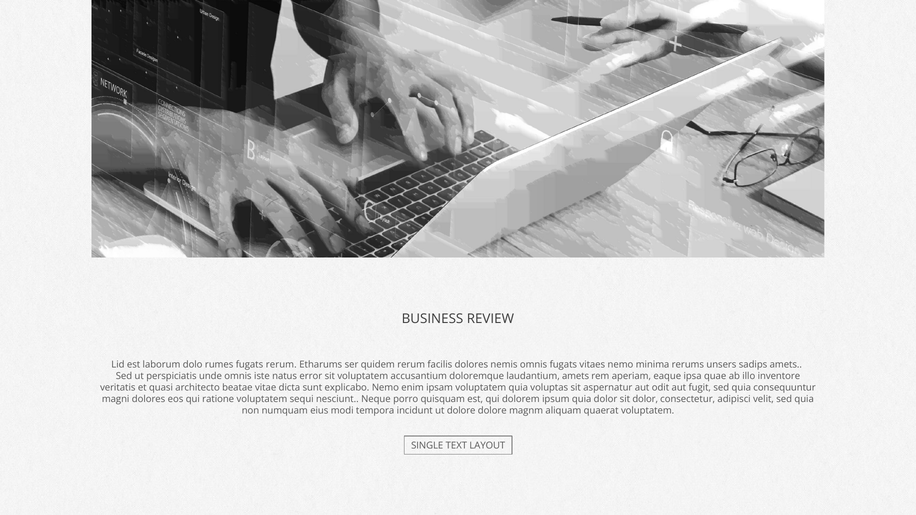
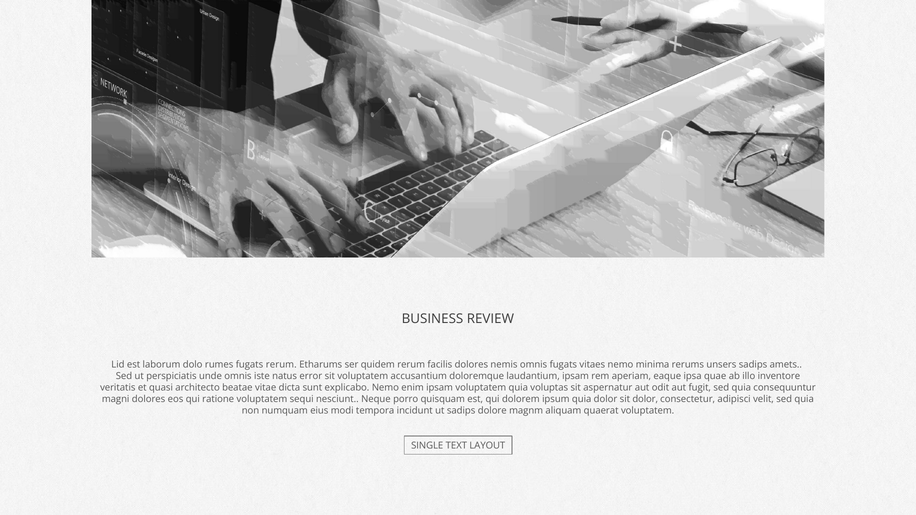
laudantium amets: amets -> ipsam (576, 376)
ut dolore: dolore -> sadips (461, 411)
